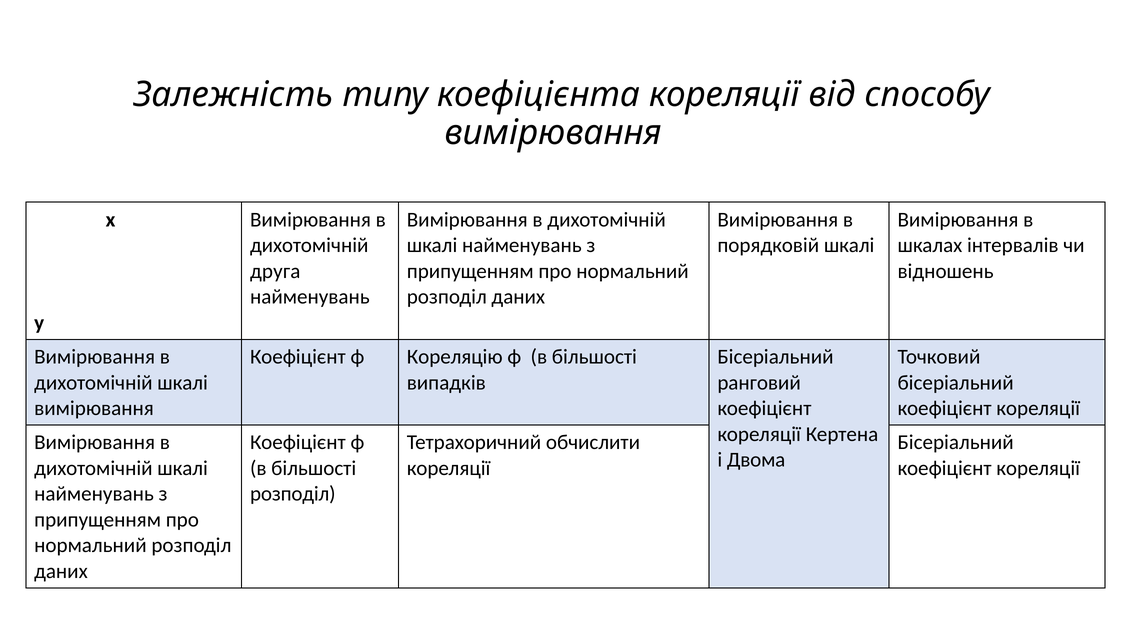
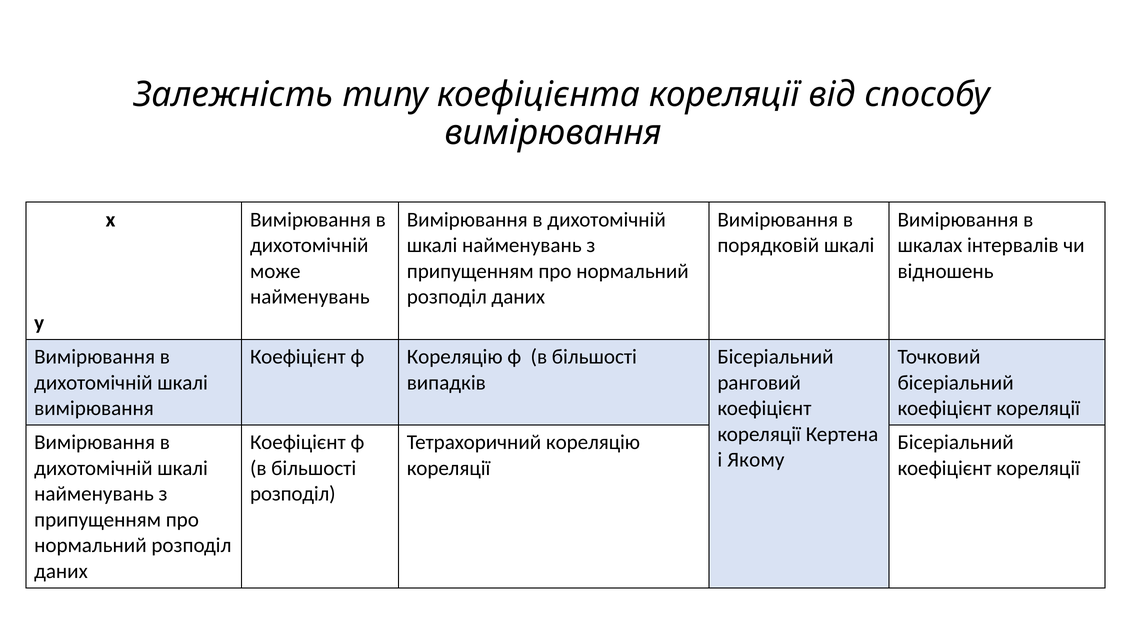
друга: друга -> може (275, 271)
Тетрахоричний обчислити: обчислити -> кореляцію (593, 442)
Двома: Двома -> Якому (756, 460)
